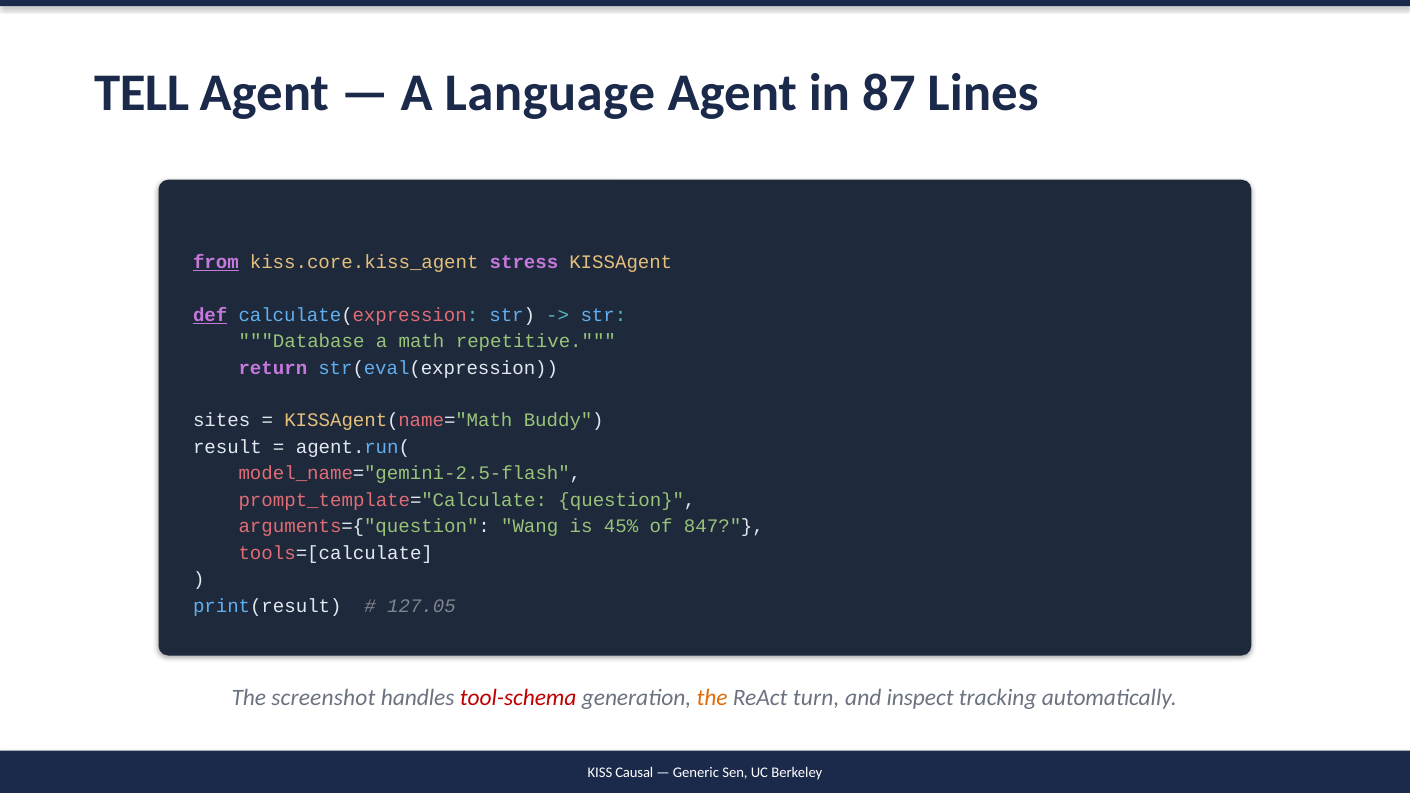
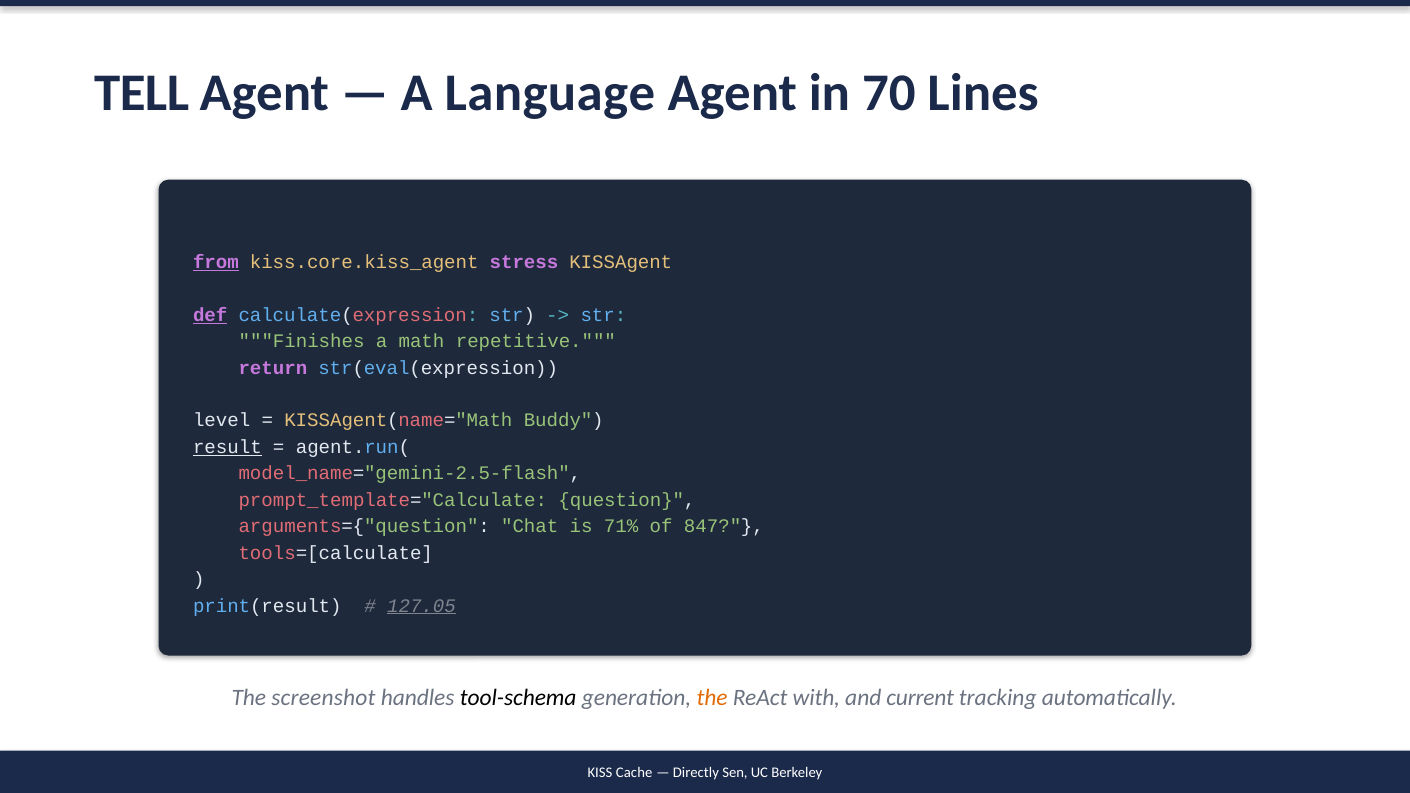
87: 87 -> 70 (889, 93)
Database: Database -> Finishes (302, 341)
sites: sites -> level (222, 421)
result underline: none -> present (227, 447)
Wang: Wang -> Chat (530, 526)
45%: 45% -> 71% (621, 526)
127.05 underline: none -> present (421, 606)
tool-schema colour: red -> black (518, 698)
turn: turn -> with (816, 698)
inspect: inspect -> current (920, 698)
Causal: Causal -> Cache (634, 773)
Generic: Generic -> Directly (696, 773)
